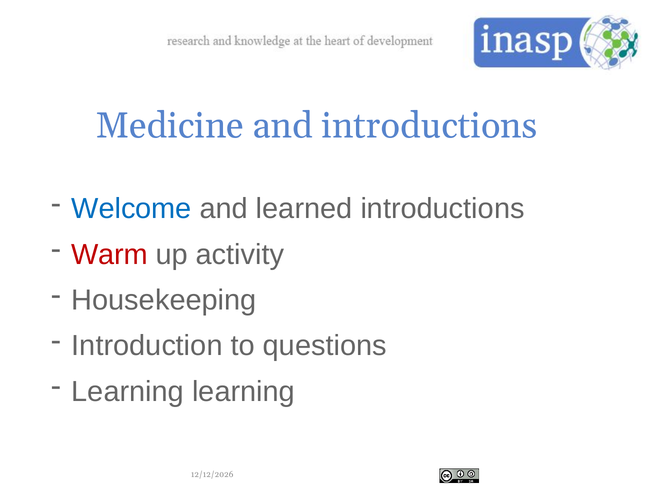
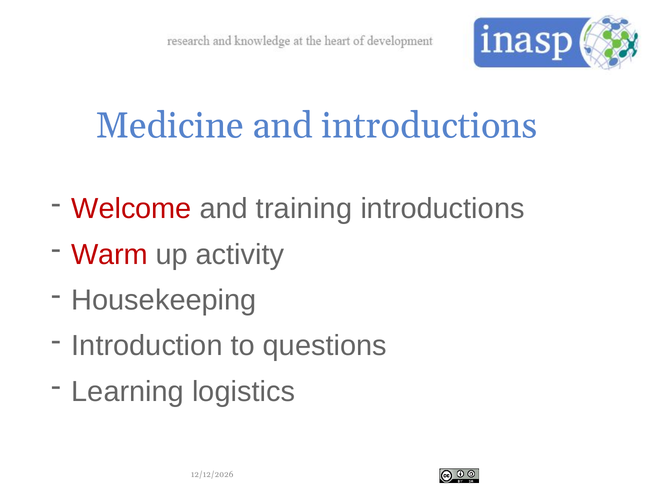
Welcome colour: blue -> red (132, 209)
learned: learned -> training (304, 209)
Learning learning: learning -> logistics (244, 391)
